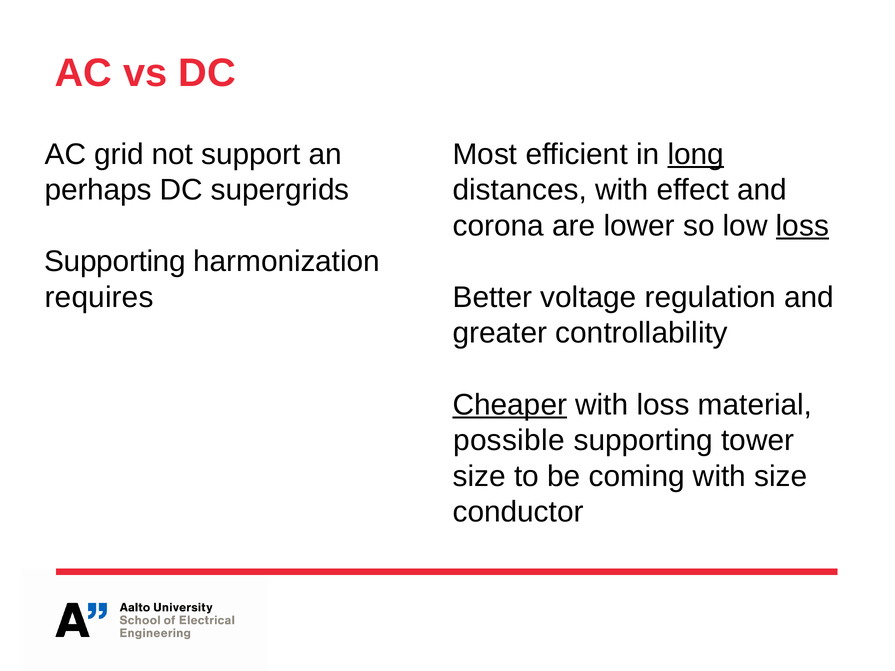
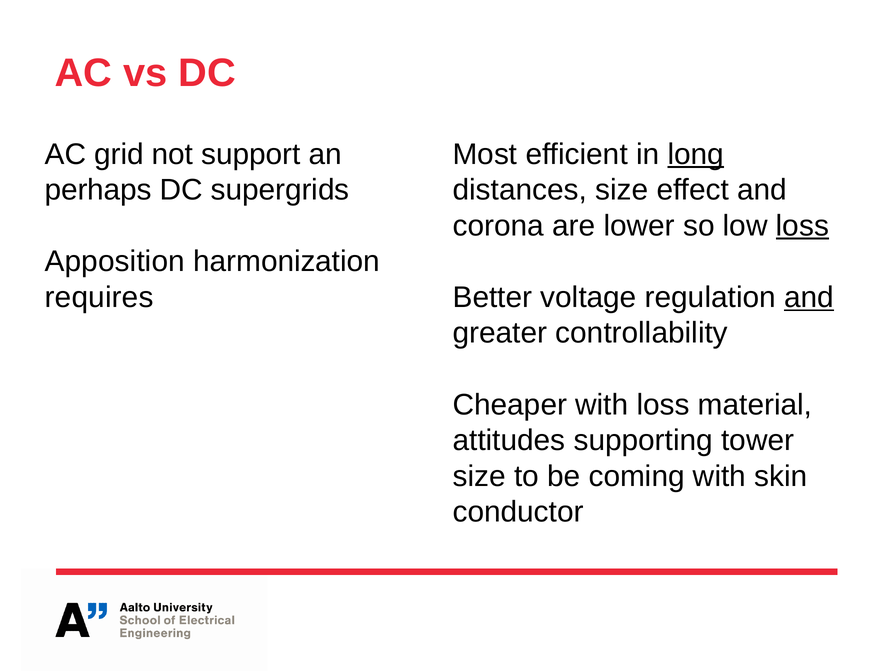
distances with: with -> size (622, 190)
Supporting: Supporting -> Apposition (115, 262)
and underline: none -> present (809, 297)
Cheaper underline: present -> none (510, 405)
possible: possible -> attitudes (509, 441)
with size: size -> skin (781, 476)
